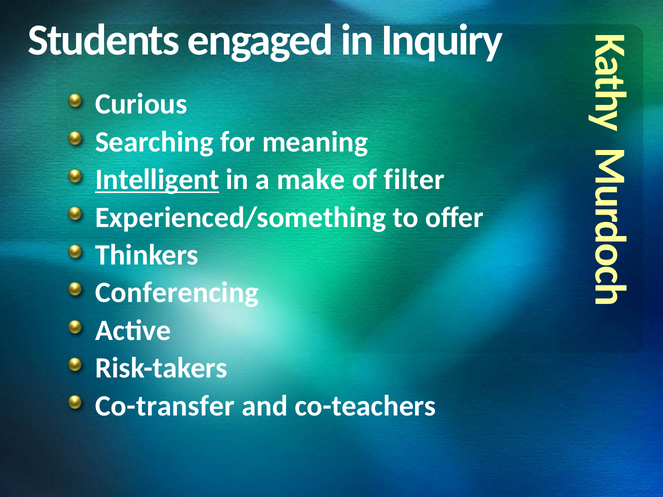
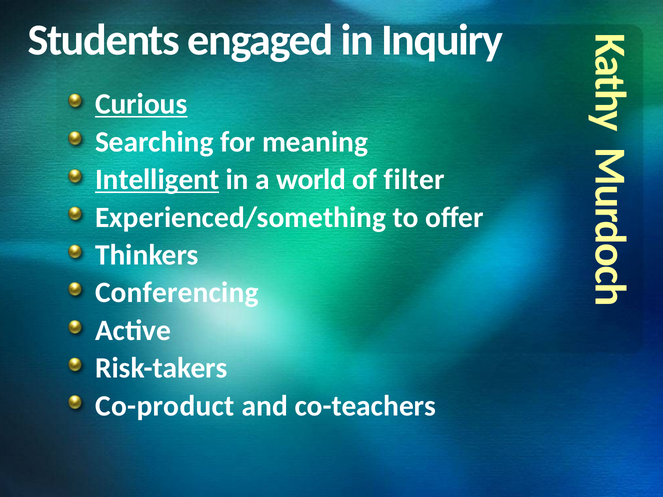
Curious underline: none -> present (141, 104)
make: make -> world (311, 180)
Co-transfer: Co-transfer -> Co-product (165, 406)
